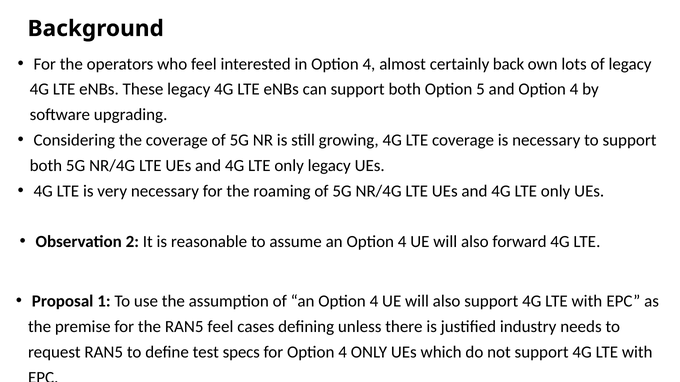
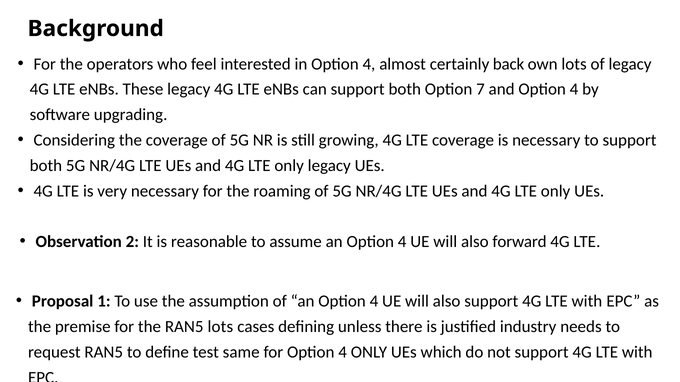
5: 5 -> 7 (480, 90)
RAN5 feel: feel -> lots (220, 327)
specs: specs -> same (241, 353)
